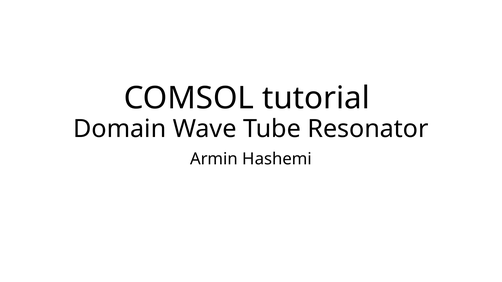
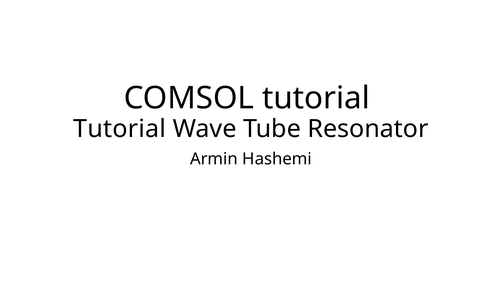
Domain: Domain -> Tutorial (120, 129)
